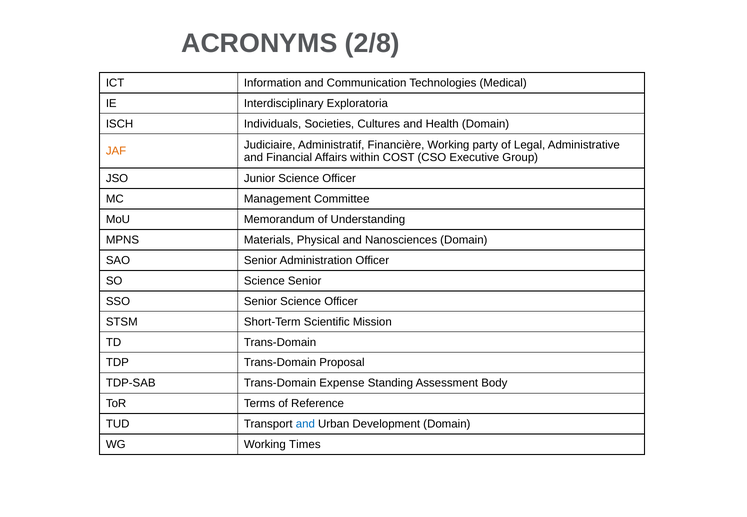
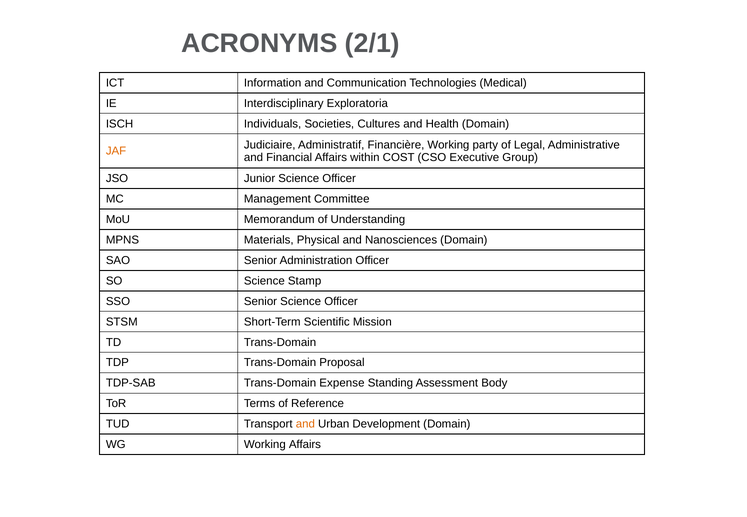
2/8: 2/8 -> 2/1 (372, 43)
Science Senior: Senior -> Stamp (305, 281)
and colour: blue -> orange (305, 424)
Working Times: Times -> Affairs (305, 445)
